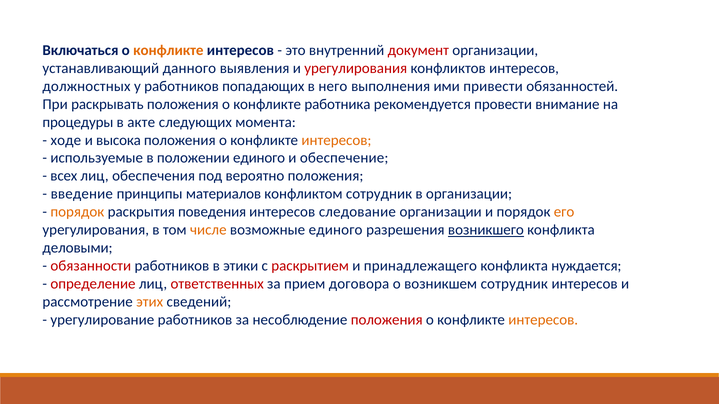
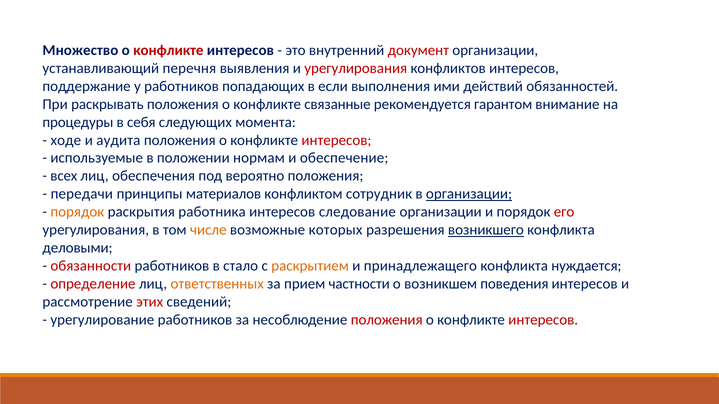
Включаться: Включаться -> Множество (80, 50)
конфликте colour: orange -> red (168, 50)
данного: данного -> перечня (189, 68)
должностных: должностных -> поддержание (87, 86)
него: него -> если (333, 86)
привести: привести -> действий (493, 86)
работника: работника -> связанные (337, 104)
провести: провести -> гарантом (503, 104)
акте: акте -> себя (141, 122)
высока: высока -> аудита (118, 140)
интересов colour: orange -> red (336, 140)
положении единого: единого -> нормам (259, 158)
введение: введение -> передачи (82, 194)
организации underline: none -> present (469, 194)
поведения: поведения -> работника (212, 212)
его colour: orange -> red (564, 212)
возможные единого: единого -> которых (336, 230)
этики: этики -> стало (241, 266)
раскрытием colour: red -> orange (310, 266)
ответственных colour: red -> orange (217, 284)
договора: договора -> частности (359, 284)
возникшем сотрудник: сотрудник -> поведения (514, 284)
этих colour: orange -> red (150, 302)
интересов colour: orange -> red (543, 320)
